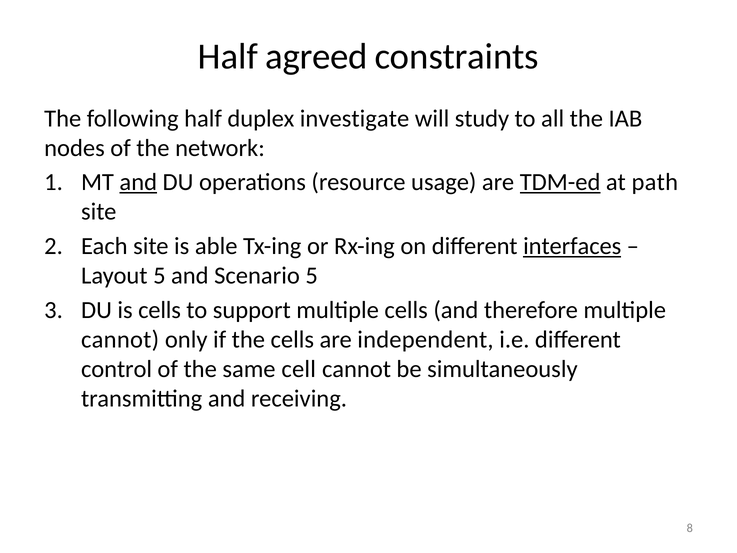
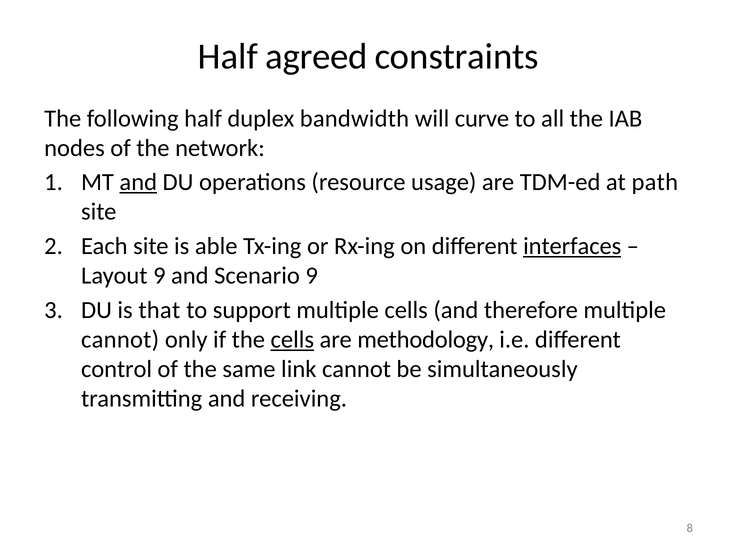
investigate: investigate -> bandwidth (354, 118)
study: study -> curve (482, 118)
TDM-ed underline: present -> none (560, 182)
Layout 5: 5 -> 9 (159, 276)
Scenario 5: 5 -> 9 (312, 276)
is cells: cells -> that (159, 310)
cells underline: none -> present (292, 339)
independent: independent -> methodology (426, 339)
cell: cell -> link (299, 369)
